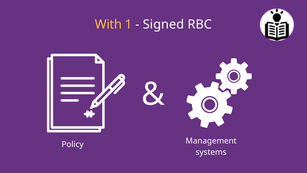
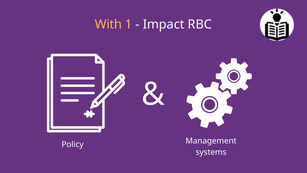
Signed: Signed -> Impact (164, 24)
